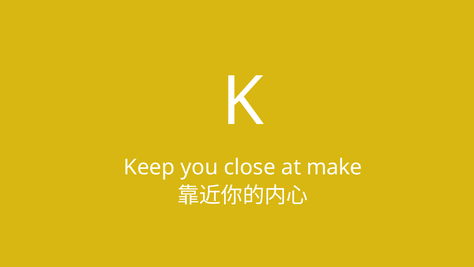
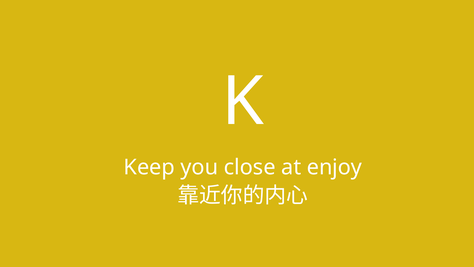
make: make -> enjoy (334, 167)
